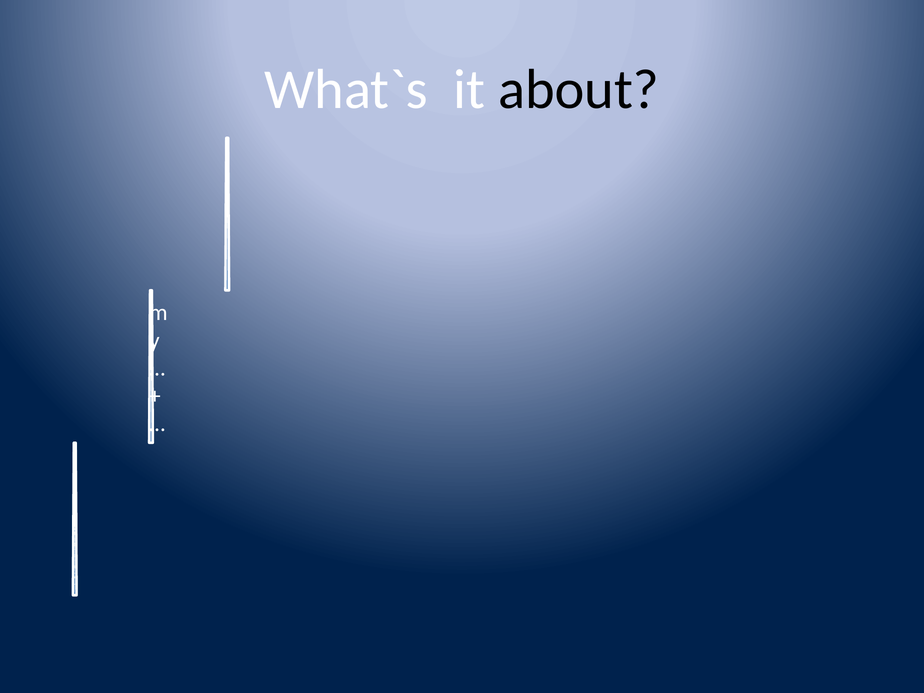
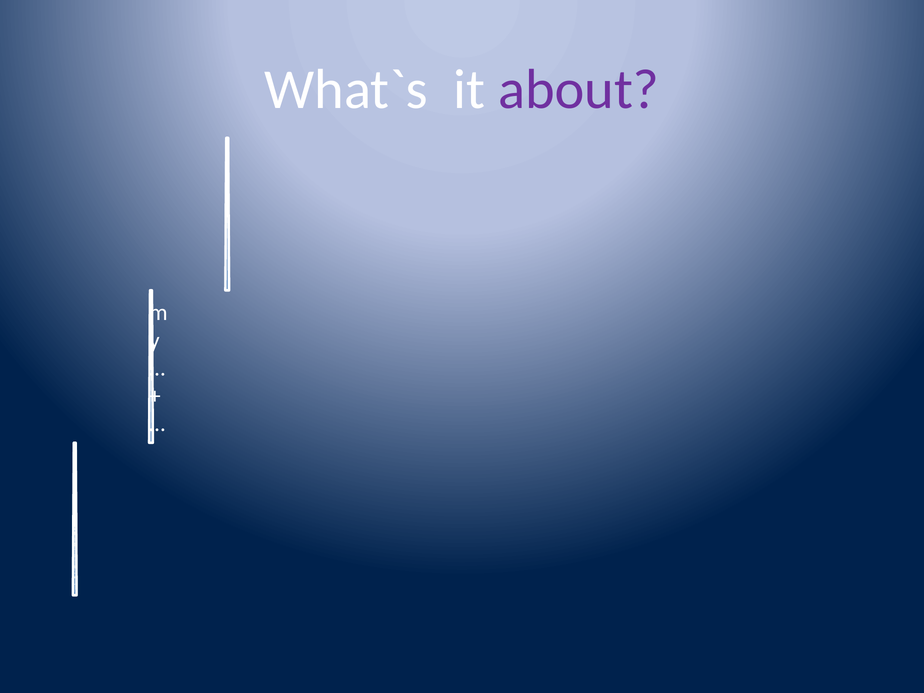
about colour: black -> purple (579, 89)
